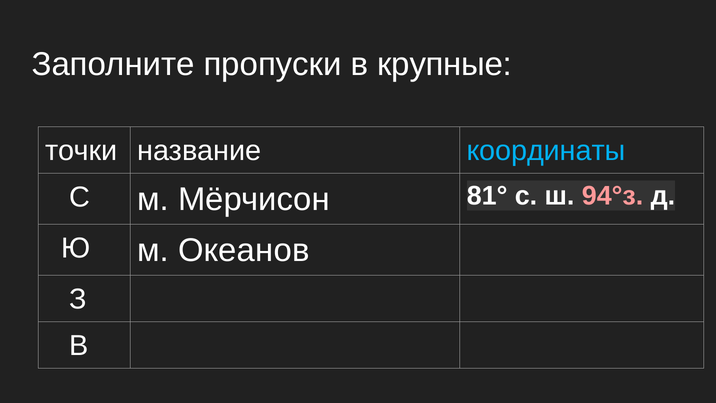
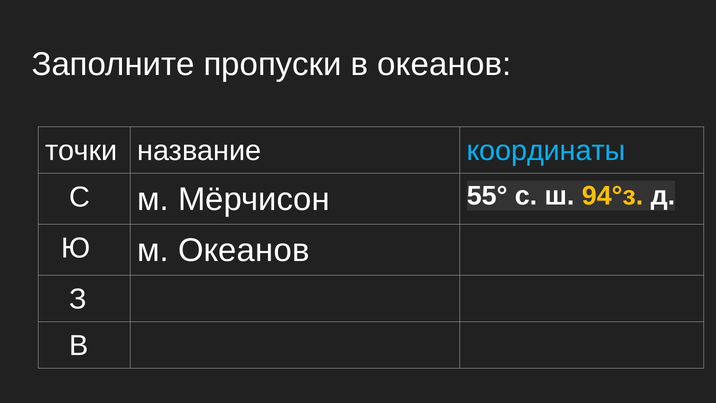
в крупные: крупные -> океанов (444, 64)
81°: 81° -> 55° (487, 196)
94°з colour: pink -> yellow (613, 196)
